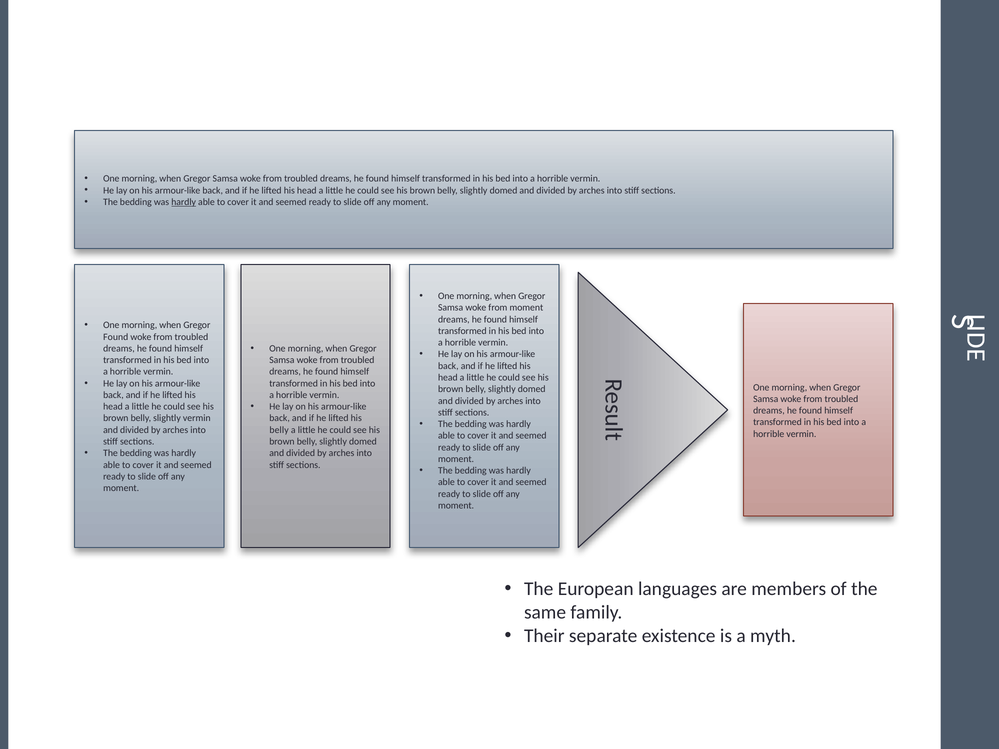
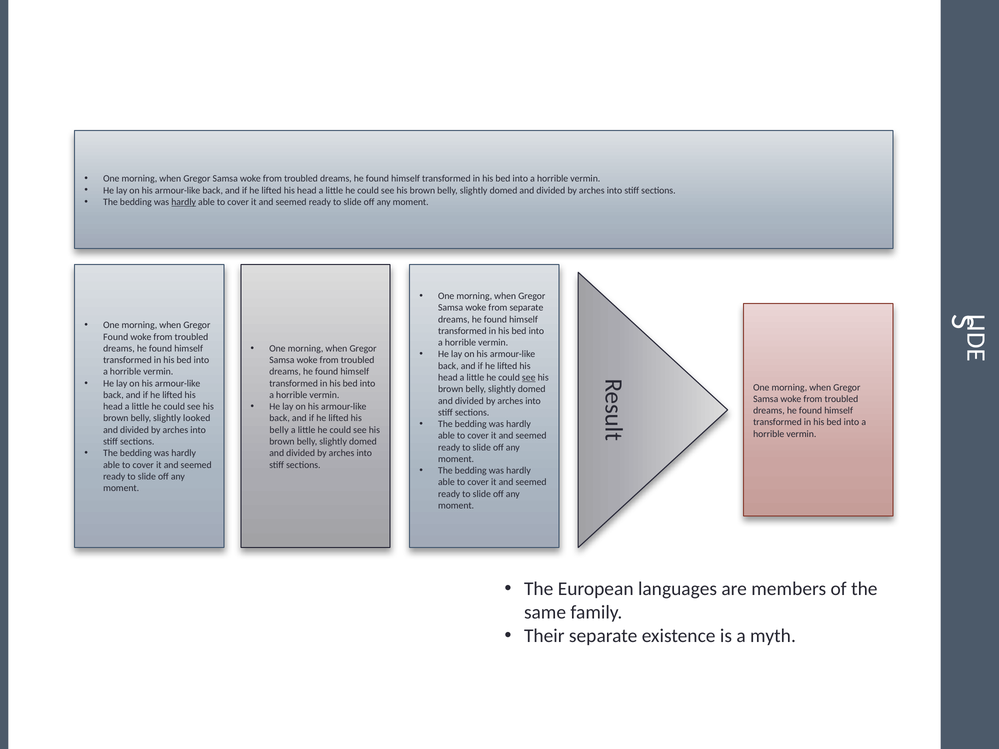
from moment: moment -> separate (526, 308)
see underline: none -> present (529, 378)
slightly vermin: vermin -> looked (197, 418)
